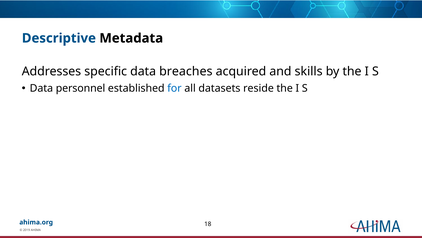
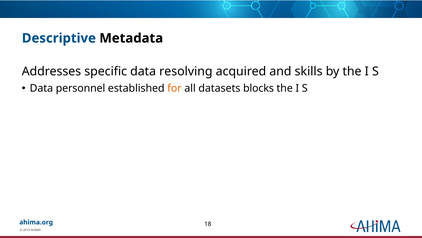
breaches: breaches -> resolving (186, 71)
for colour: blue -> orange (174, 88)
reside: reside -> blocks (259, 88)
